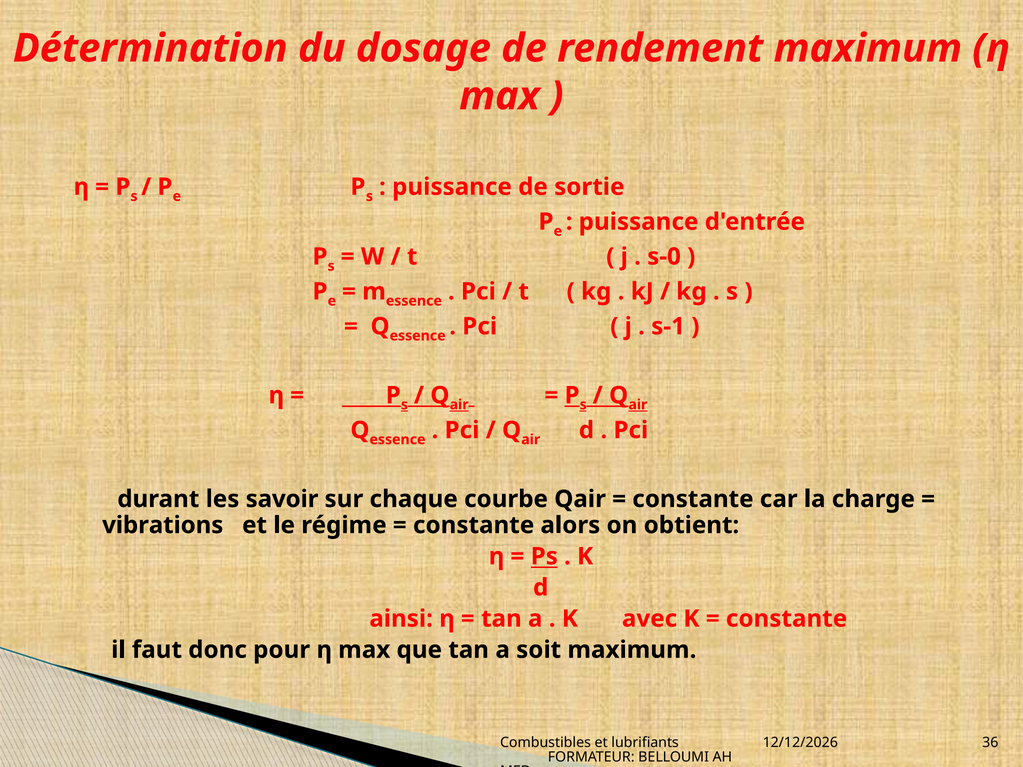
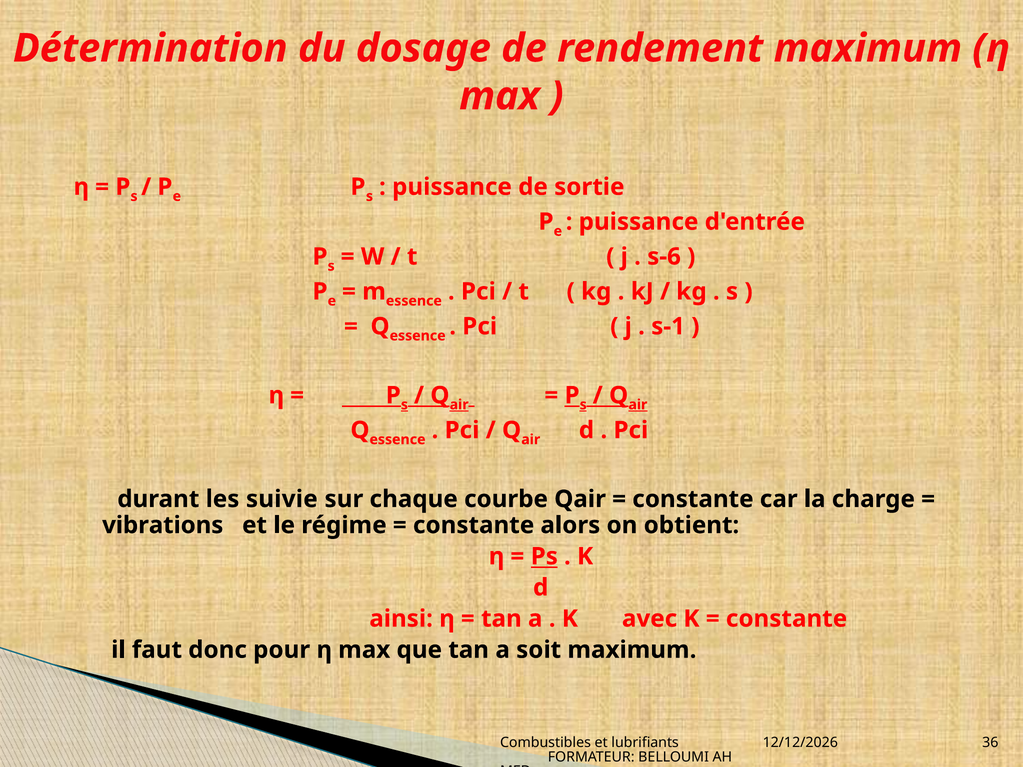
s-0: s-0 -> s-6 (664, 257)
savoir: savoir -> suivie (282, 499)
